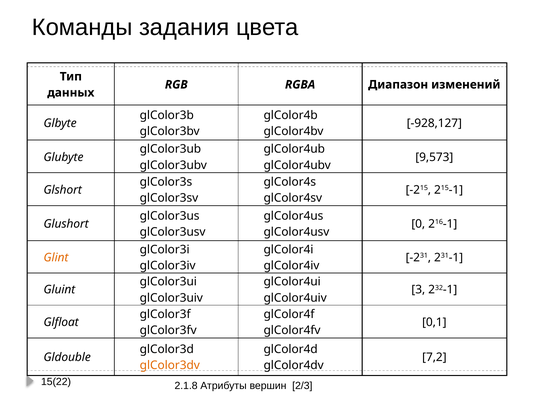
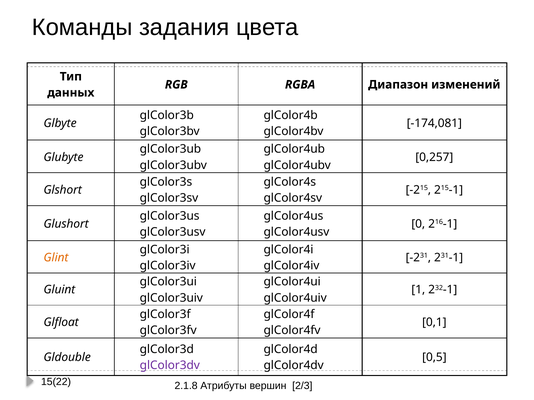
-928,127: -928,127 -> -174,081 (434, 123)
9,573: 9,573 -> 0,257 (434, 157)
3: 3 -> 1 (418, 290)
7,2: 7,2 -> 0,5 (434, 358)
glColor3dv colour: orange -> purple (170, 366)
